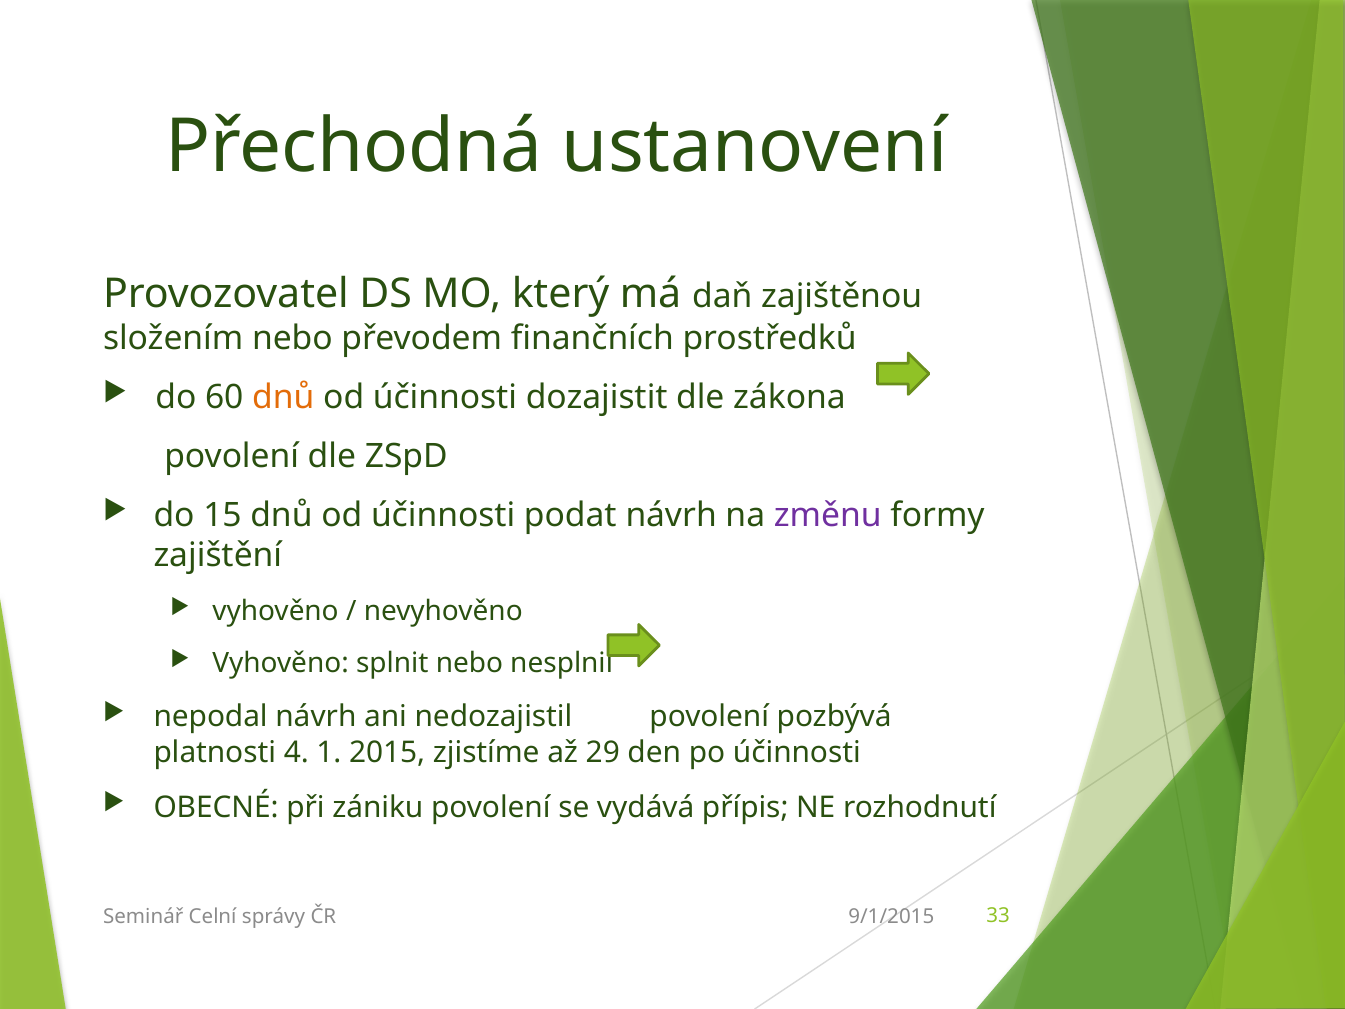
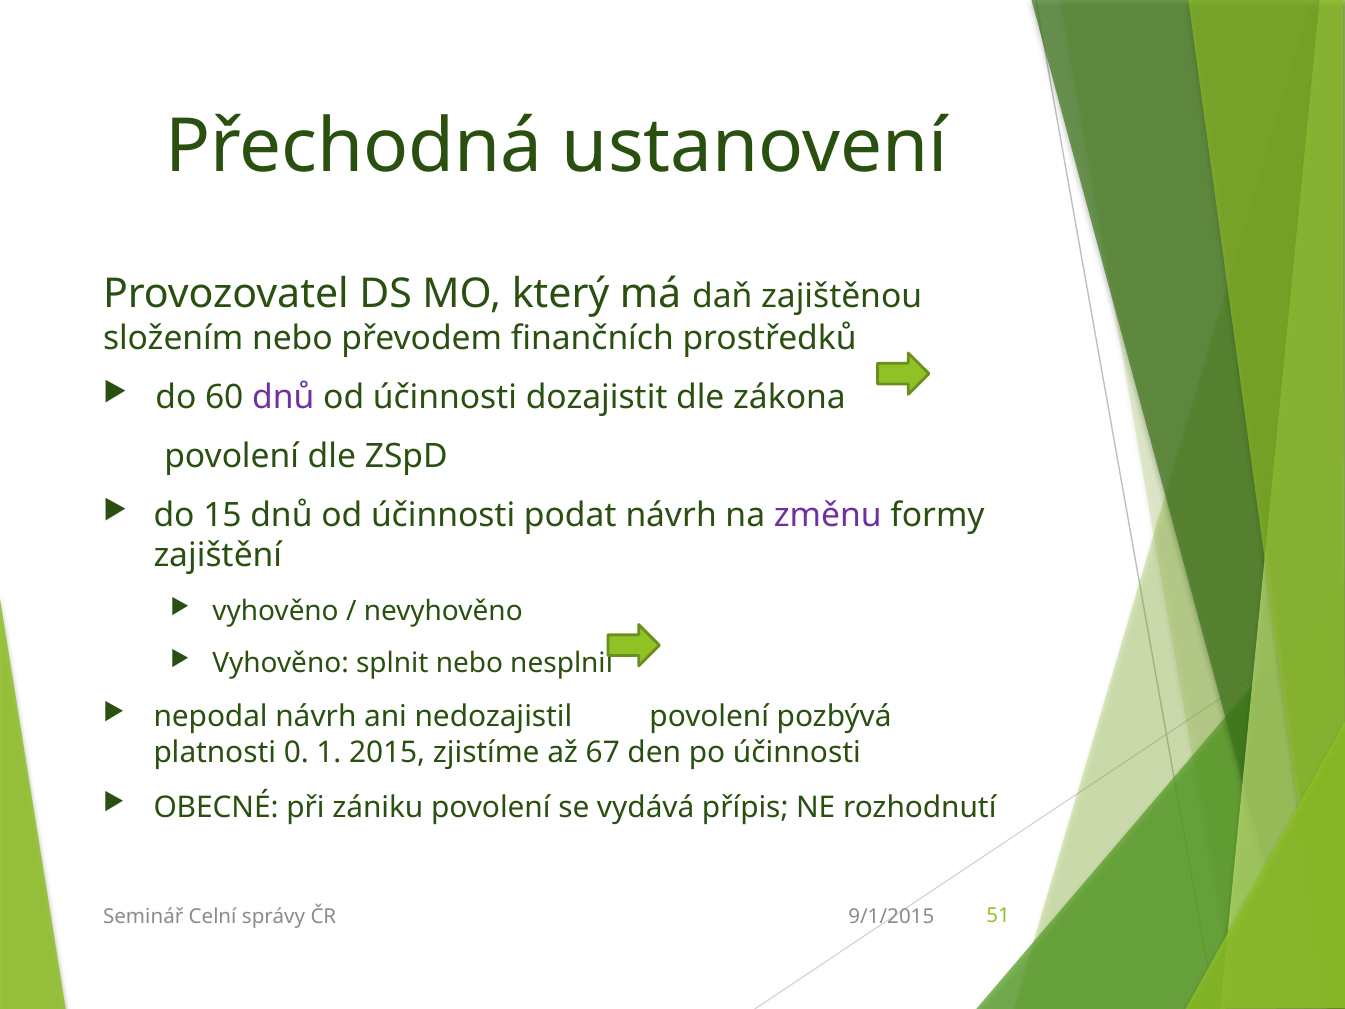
dnů colour: orange -> purple (283, 397)
4: 4 -> 0 (296, 752)
29: 29 -> 67 (603, 752)
33: 33 -> 51 (998, 915)
